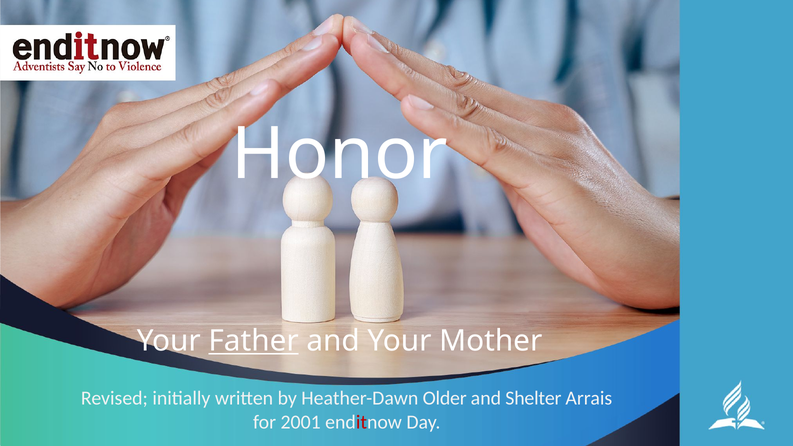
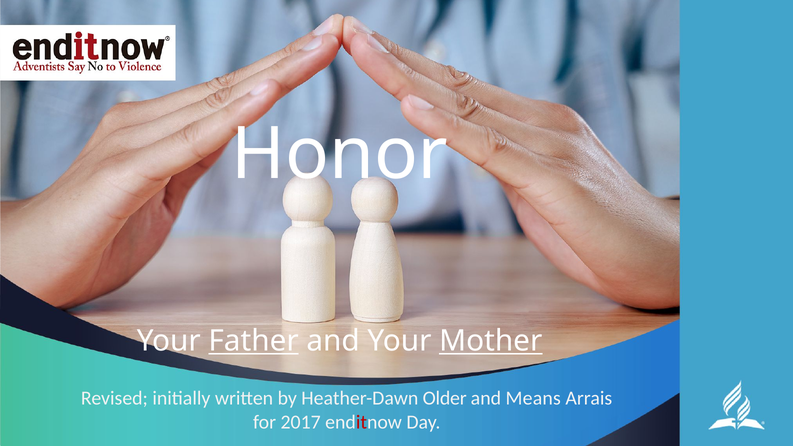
Mother underline: none -> present (491, 341)
Shelter: Shelter -> Means (533, 398)
2001: 2001 -> 2017 (301, 422)
